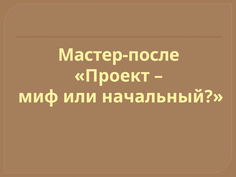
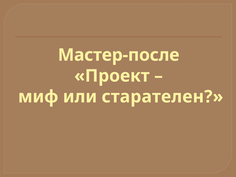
начальный: начальный -> старателен (162, 97)
